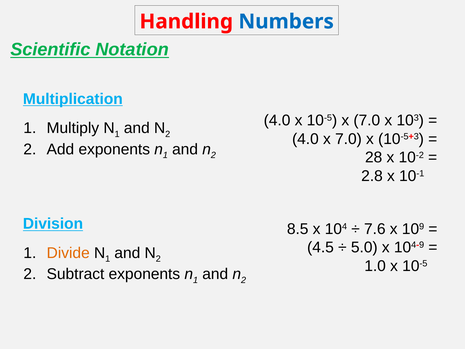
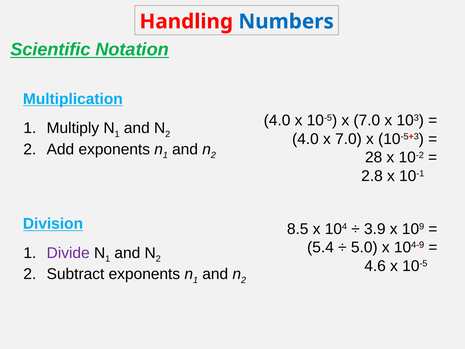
7.6: 7.6 -> 3.9 (375, 229)
4.5: 4.5 -> 5.4 (320, 247)
Divide colour: orange -> purple (68, 253)
1.0: 1.0 -> 4.6 (375, 266)
